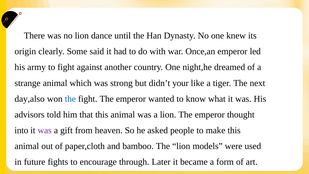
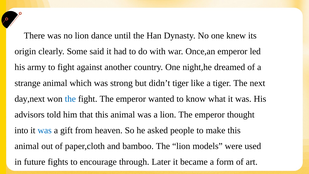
didn’t your: your -> tiger (181, 83)
day,also: day,also -> day,next (30, 99)
was colour: purple -> blue (45, 130)
